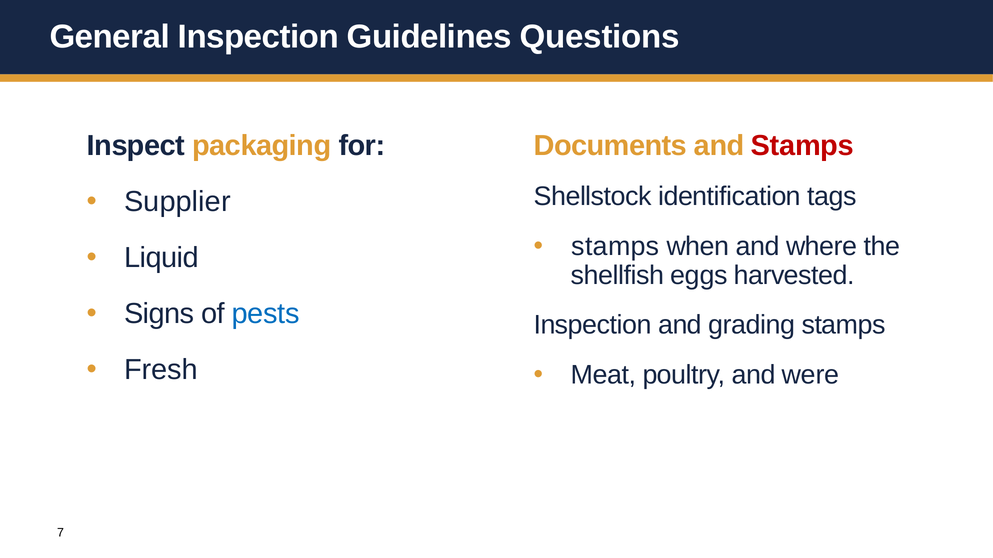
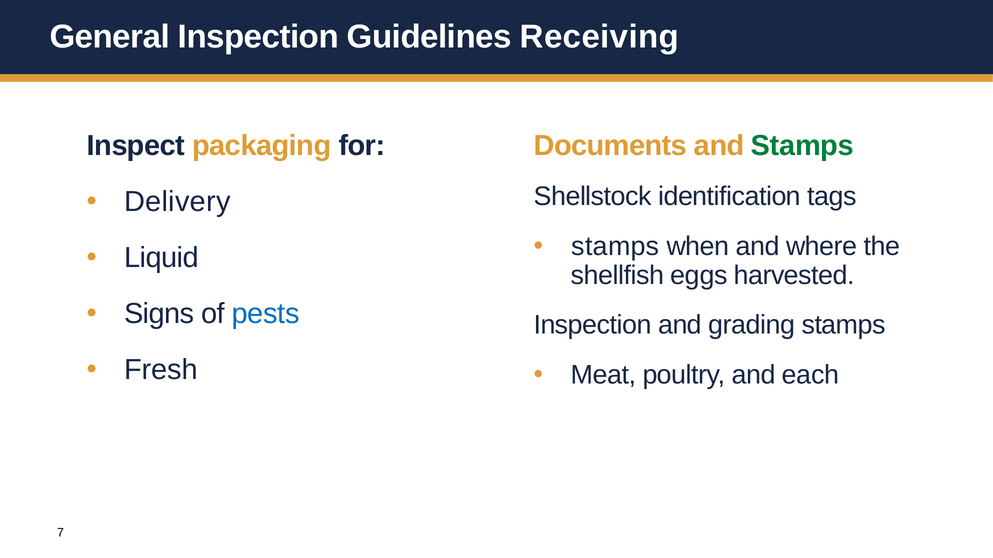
Questions: Questions -> Receiving (599, 37)
Stamps colour: red -> green (802, 146)
Supplier: Supplier -> Delivery (177, 202)
were: were -> each (811, 375)
